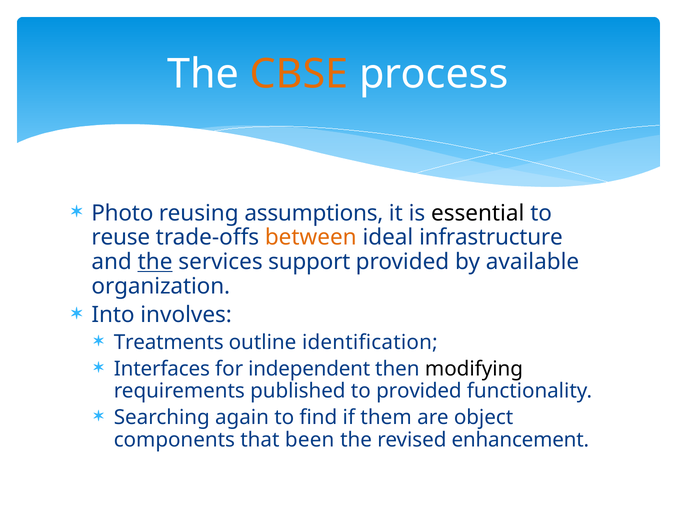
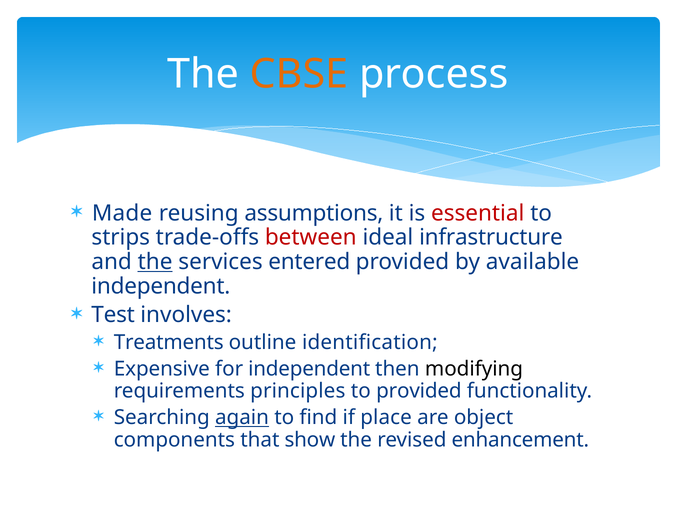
Photo: Photo -> Made (122, 213)
essential colour: black -> red (478, 213)
reuse: reuse -> strips (121, 238)
between colour: orange -> red (311, 238)
support: support -> entered (309, 262)
organization: organization -> independent (161, 286)
Into: Into -> Test (113, 315)
Interfaces: Interfaces -> Expensive (162, 369)
published: published -> principles (298, 391)
again underline: none -> present (242, 418)
them: them -> place (386, 418)
been: been -> show (310, 440)
